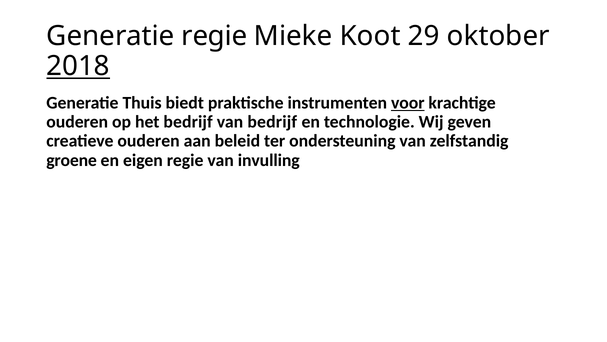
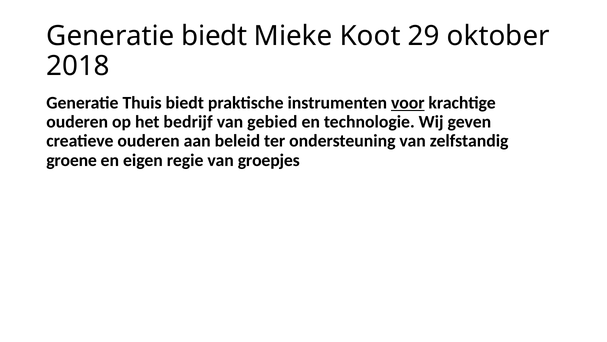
Generatie regie: regie -> biedt (214, 36)
2018 underline: present -> none (78, 66)
van bedrijf: bedrijf -> gebied (272, 122)
invulling: invulling -> groepjes (269, 160)
